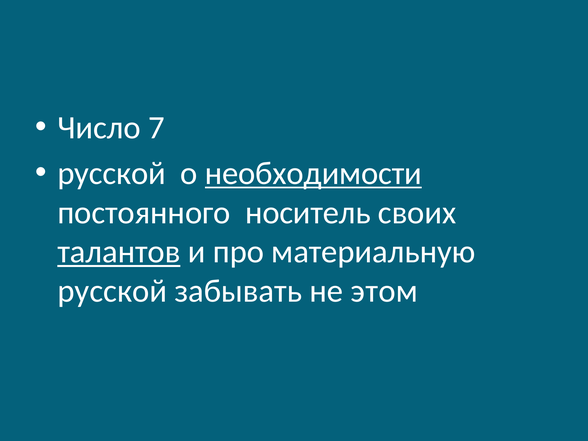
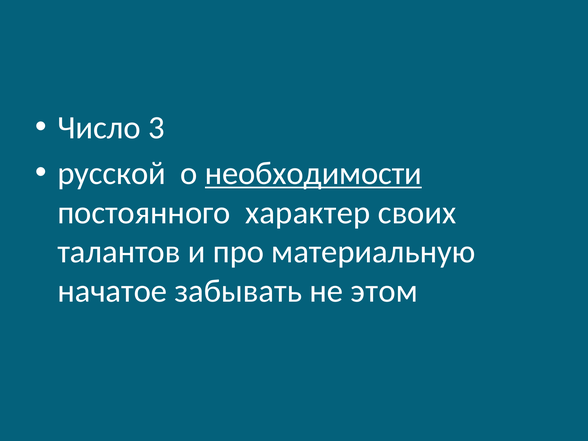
7: 7 -> 3 (156, 128)
носитель: носитель -> характер (308, 213)
талантов underline: present -> none (119, 252)
русской: русской -> начатое (112, 291)
